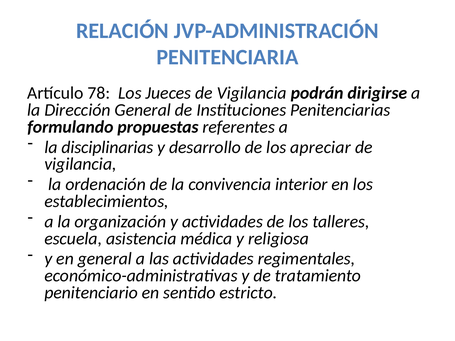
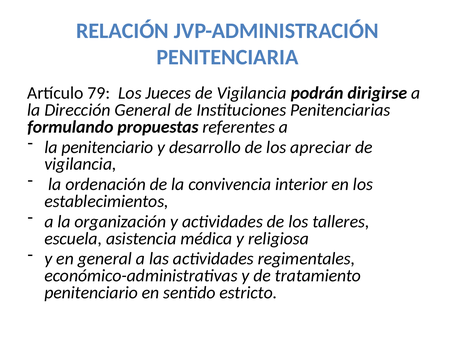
78: 78 -> 79 (99, 93)
la disciplinarias: disciplinarias -> penitenciario (107, 147)
